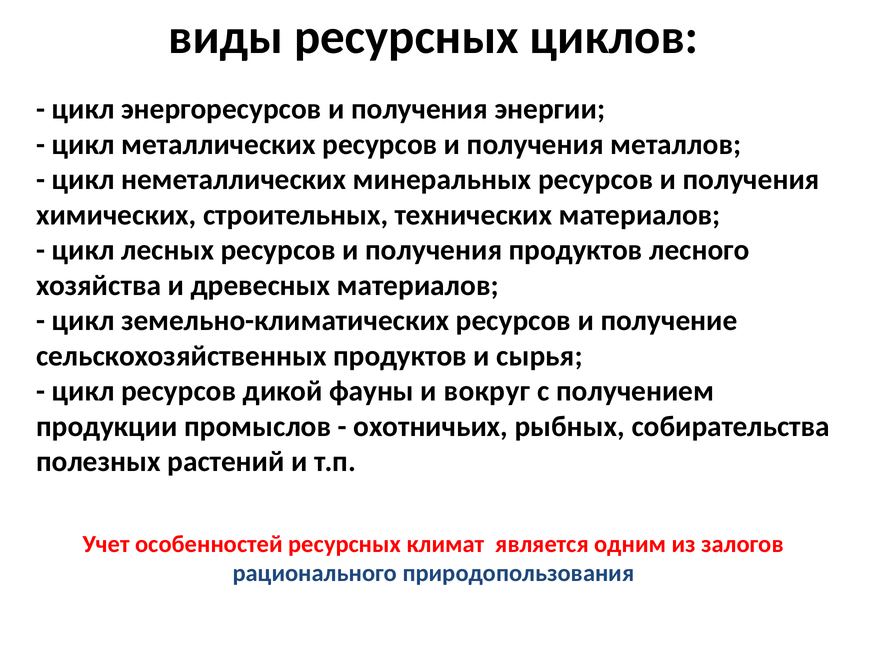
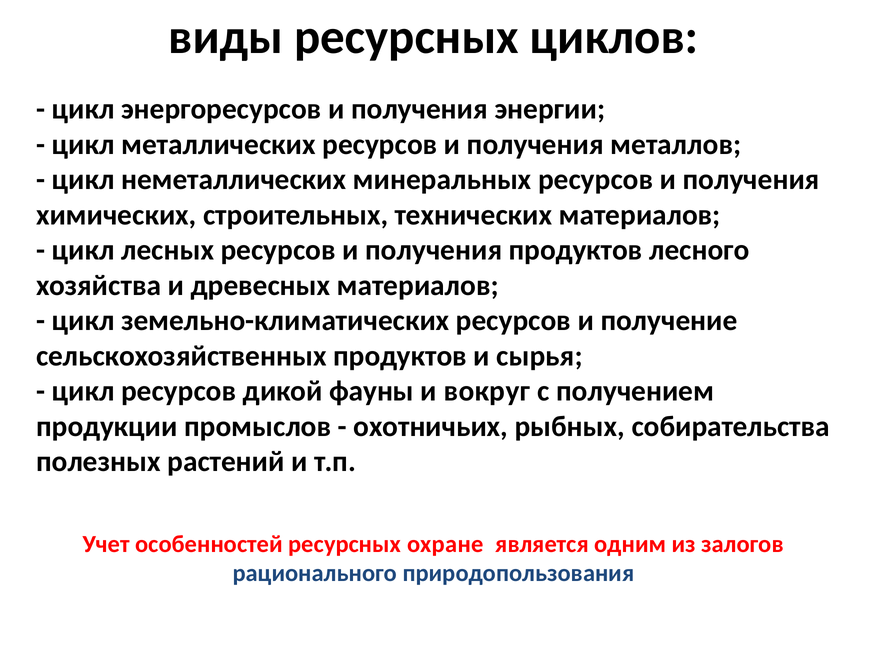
климат: климат -> охране (445, 544)
